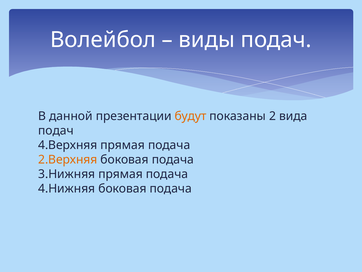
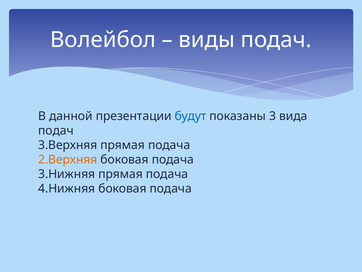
будут colour: orange -> blue (191, 116)
2: 2 -> 3 (273, 116)
4.Верхняя: 4.Верхняя -> 3.Верхняя (68, 145)
